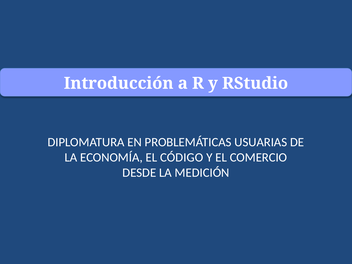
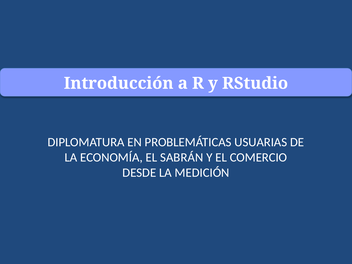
CÓDIGO: CÓDIGO -> SABRÁN (182, 158)
